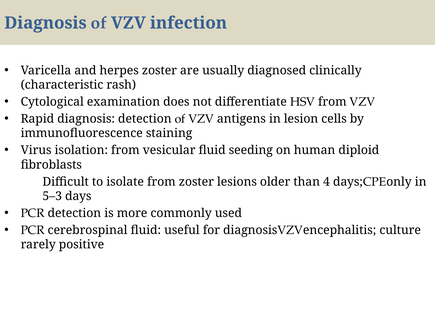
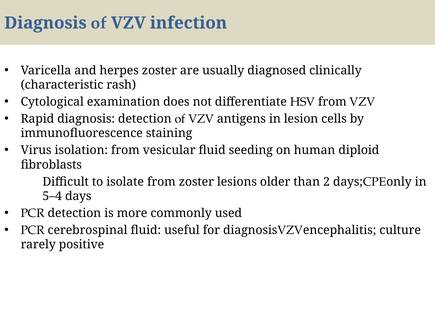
4: 4 -> 2 (327, 182)
5–3: 5–3 -> 5–4 (52, 196)
